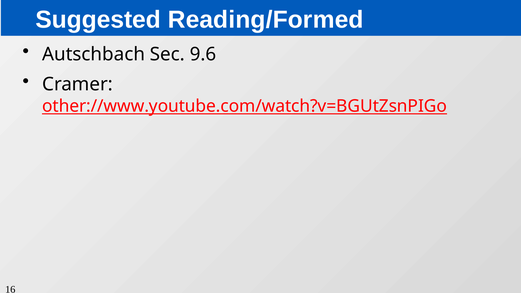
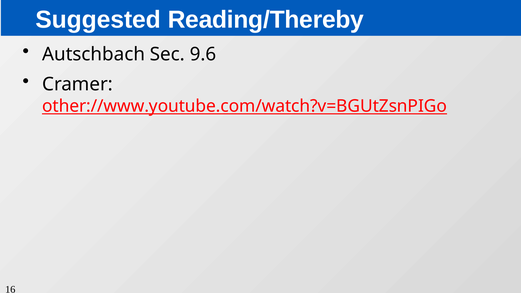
Reading/Formed: Reading/Formed -> Reading/Thereby (266, 20)
